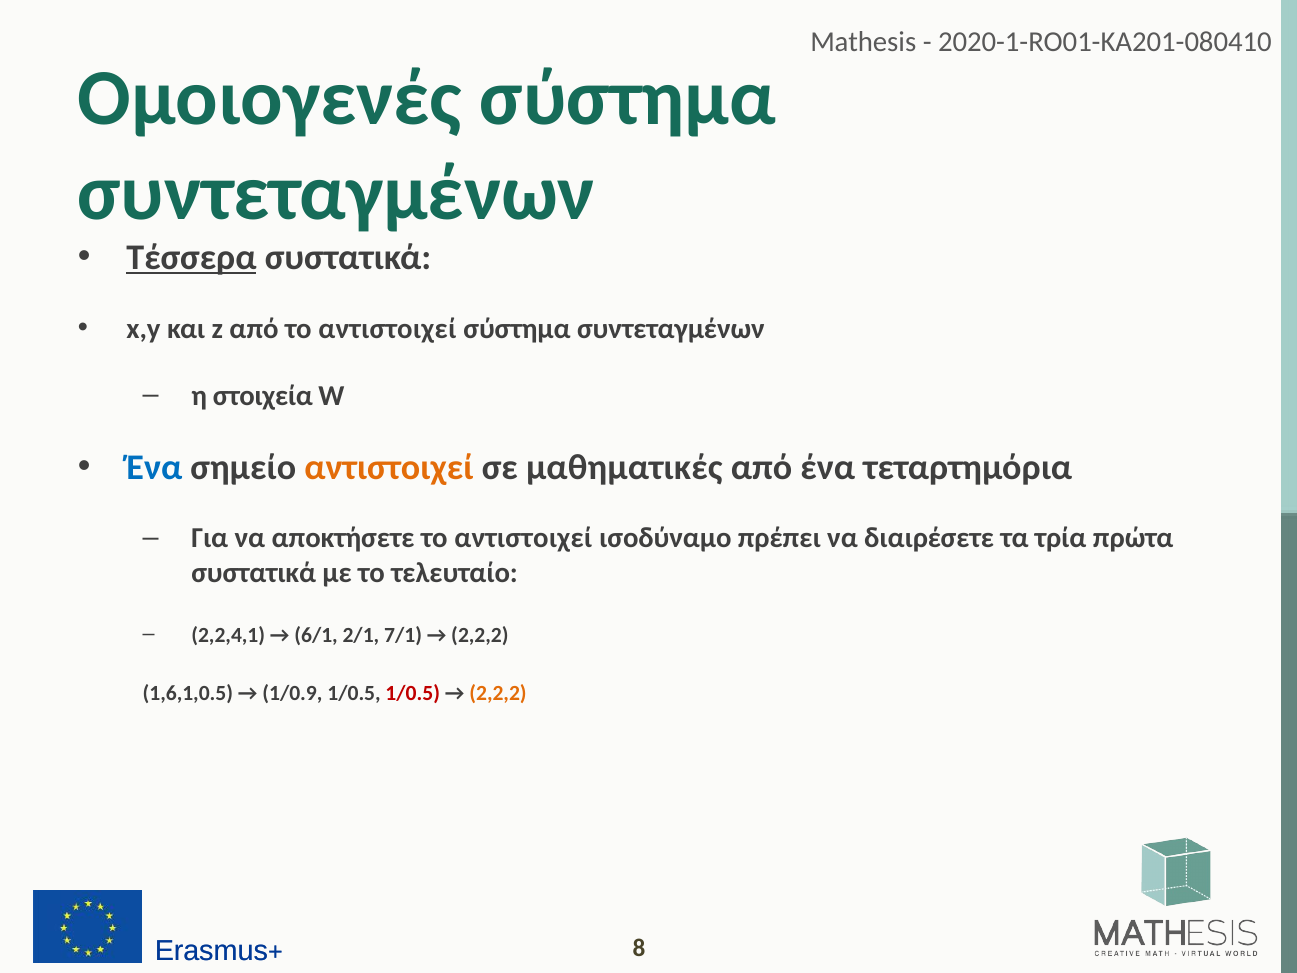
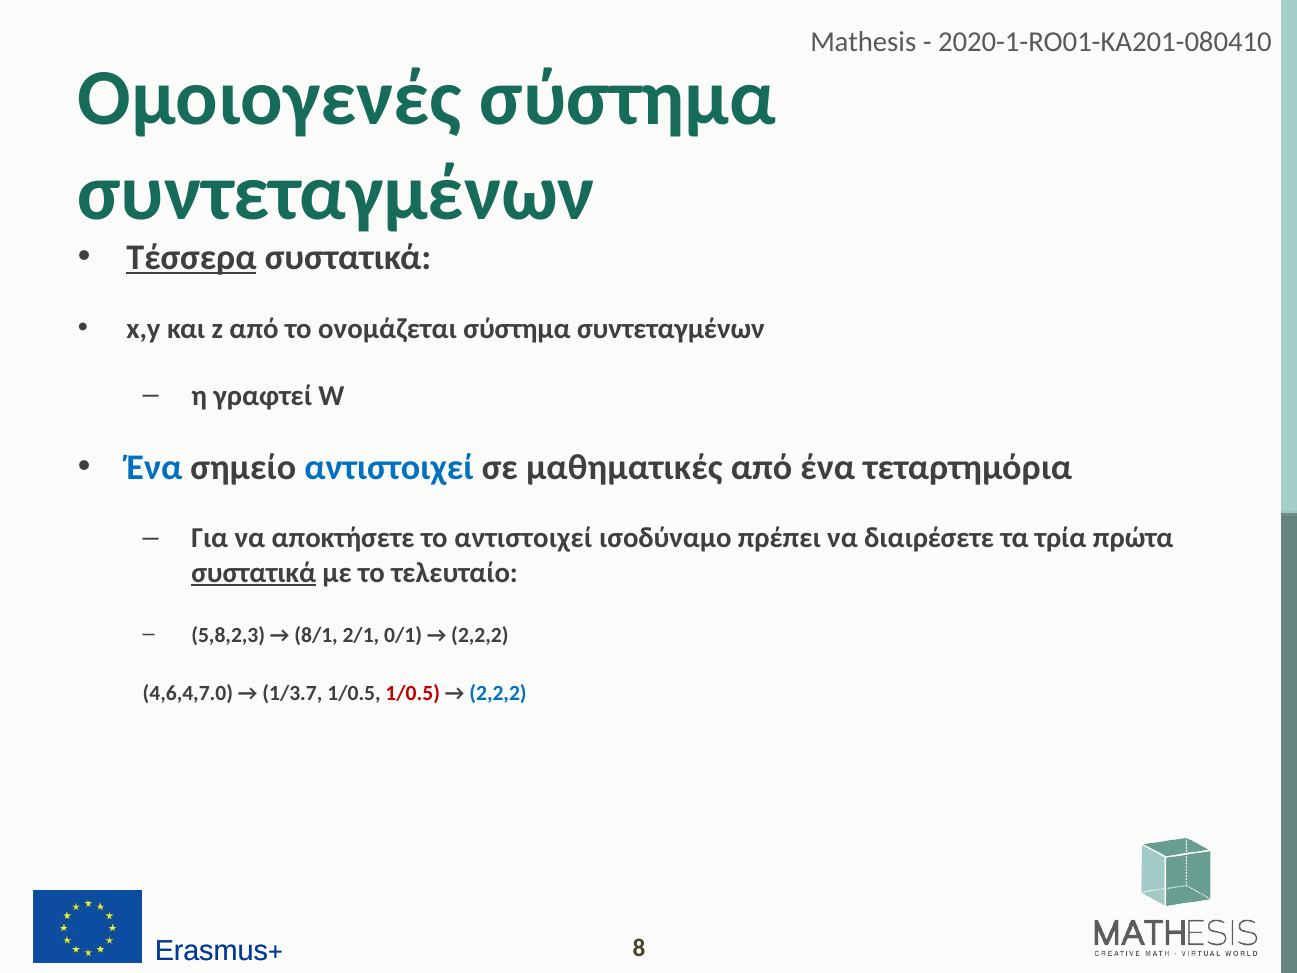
από το αντιστοιχεί: αντιστοιχεί -> ονομάζεται (387, 328)
στοιχεία: στοιχεία -> γραφτεί (263, 395)
αντιστοιχεί colour: orange -> blue (389, 467)
συστατικά underline: none -> present (254, 573)
2,2,4,1: 2,2,4,1 -> 5,8,2,3 (228, 635)
6/1: 6/1 -> 8/1 (316, 635)
7/1: 7/1 -> 0/1 (403, 635)
1,6,1,0.5: 1,6,1,0.5 -> 4,6,4,7.0 (188, 693)
1/0.9: 1/0.9 -> 1/3.7 (292, 693)
2,2,2 colour: orange -> blue (498, 693)
